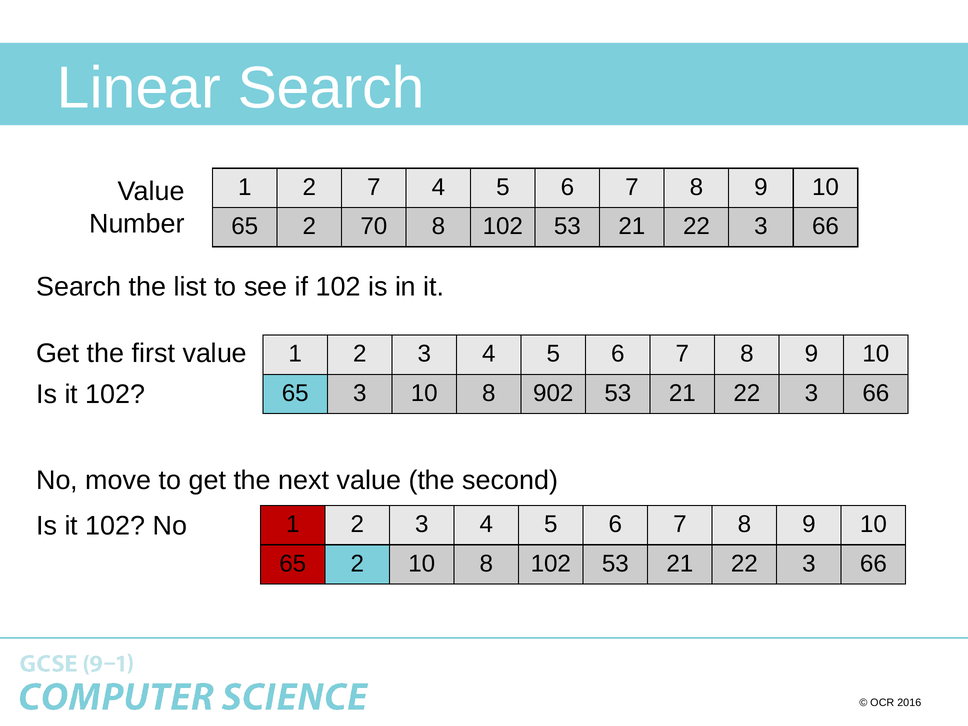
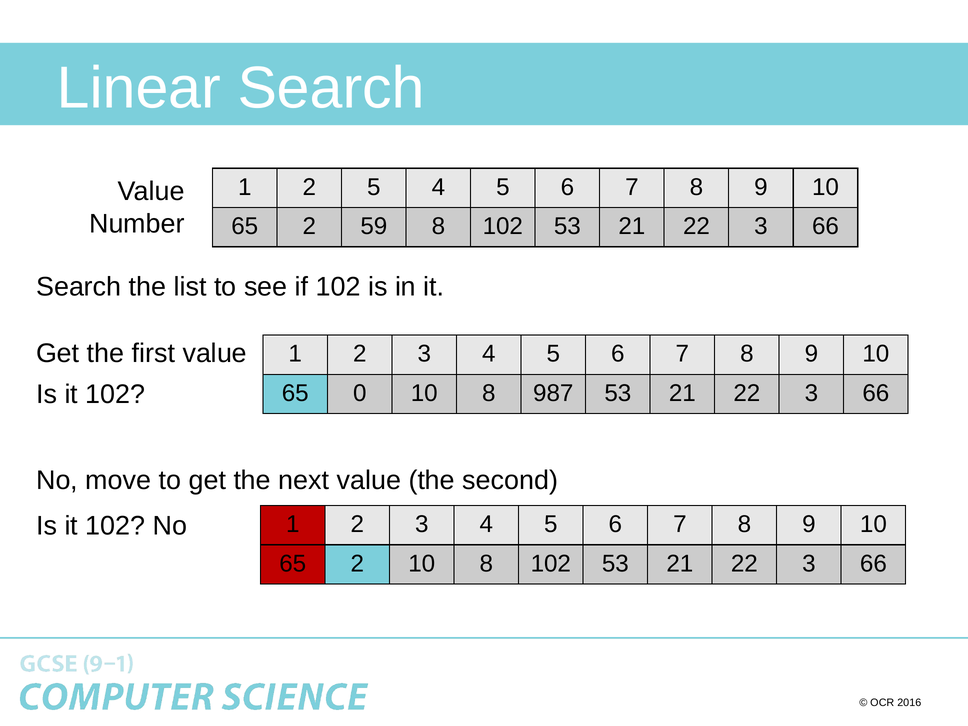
2 7: 7 -> 5 (374, 187)
70: 70 -> 59 (374, 226)
65 3: 3 -> 0 (360, 393)
902: 902 -> 987 (553, 393)
